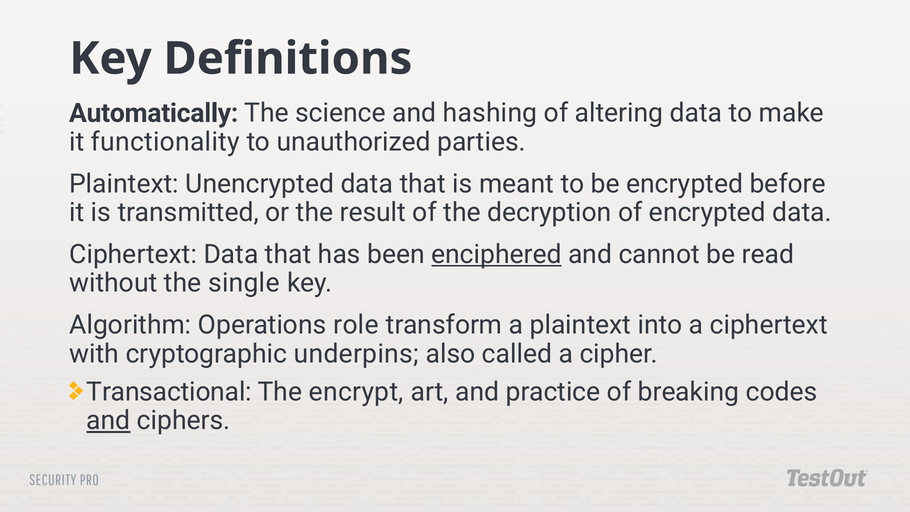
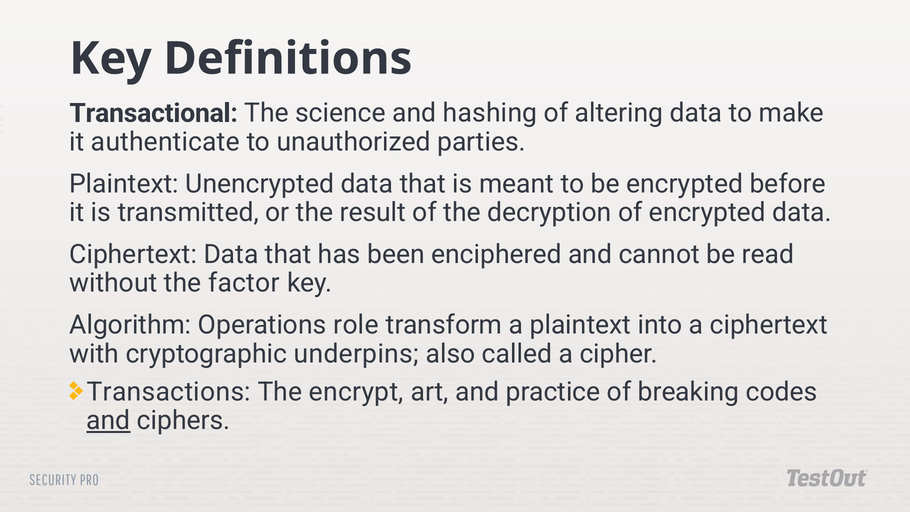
Automatically: Automatically -> Transactional (154, 113)
functionality: functionality -> authenticate (165, 142)
enciphered underline: present -> none (496, 254)
single: single -> factor (244, 283)
Transactional: Transactional -> Transactions (169, 392)
